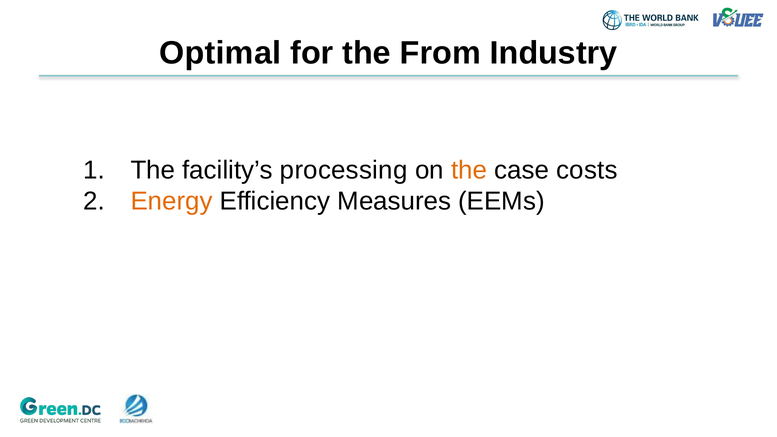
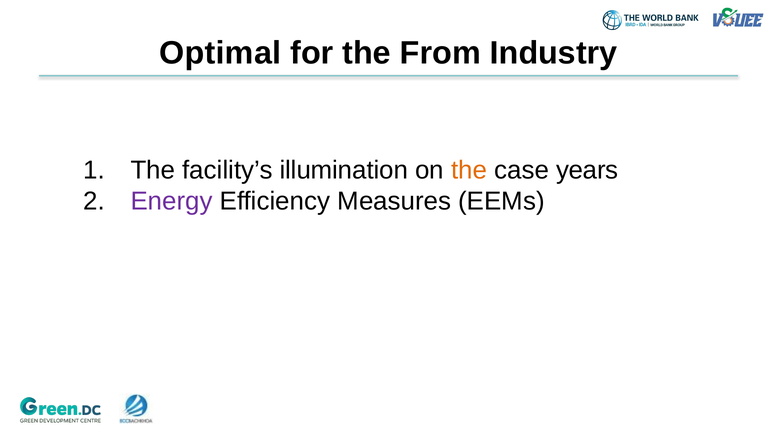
processing: processing -> illumination (344, 170)
costs: costs -> years (587, 170)
Energy colour: orange -> purple (172, 201)
